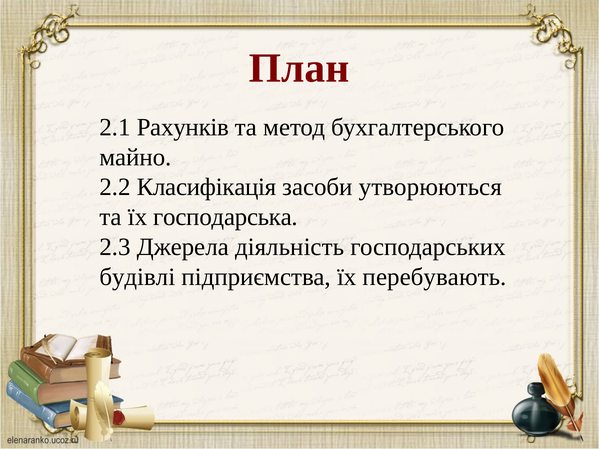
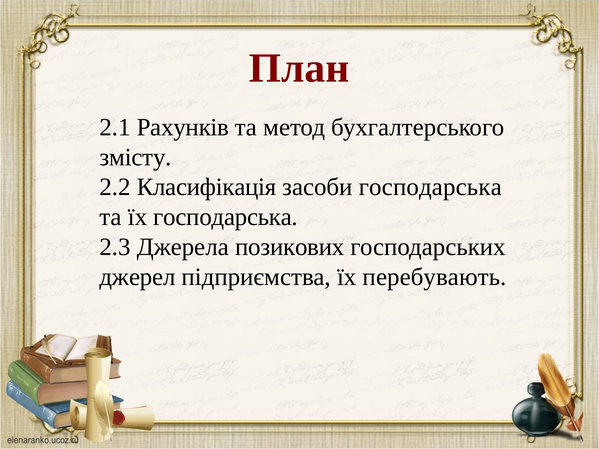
майно: майно -> змісту (136, 157)
засоби утворюються: утворюються -> господарська (430, 187)
діяльність: діяльність -> позикових (290, 247)
будівлі: будівлі -> джерел (137, 277)
